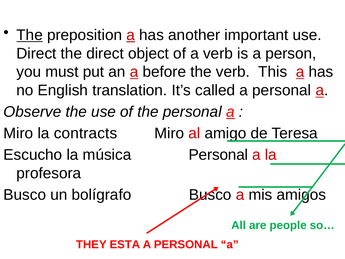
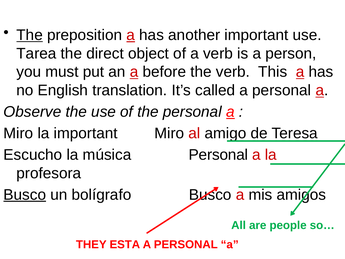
Direct: Direct -> Tarea (36, 53)
la contracts: contracts -> important (86, 133)
Busco underline: none -> present (25, 195)
